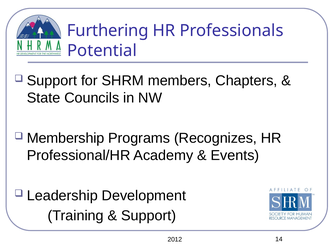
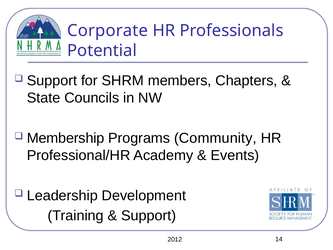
Furthering: Furthering -> Corporate (108, 31)
Recognizes: Recognizes -> Community (215, 138)
